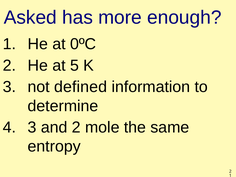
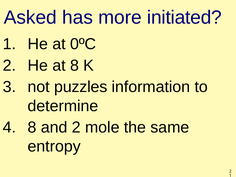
enough: enough -> initiated (184, 17)
at 5: 5 -> 8 (74, 65)
defined: defined -> puzzles (81, 87)
3: 3 -> 8 (32, 127)
